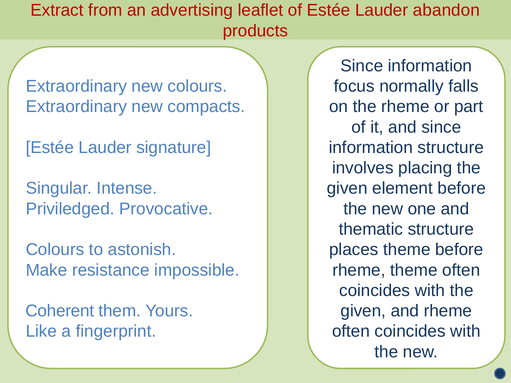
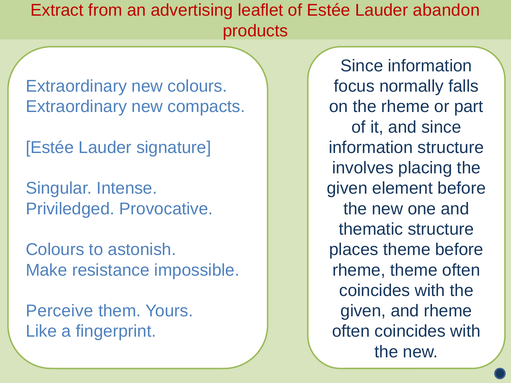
Coherent: Coherent -> Perceive (60, 311)
